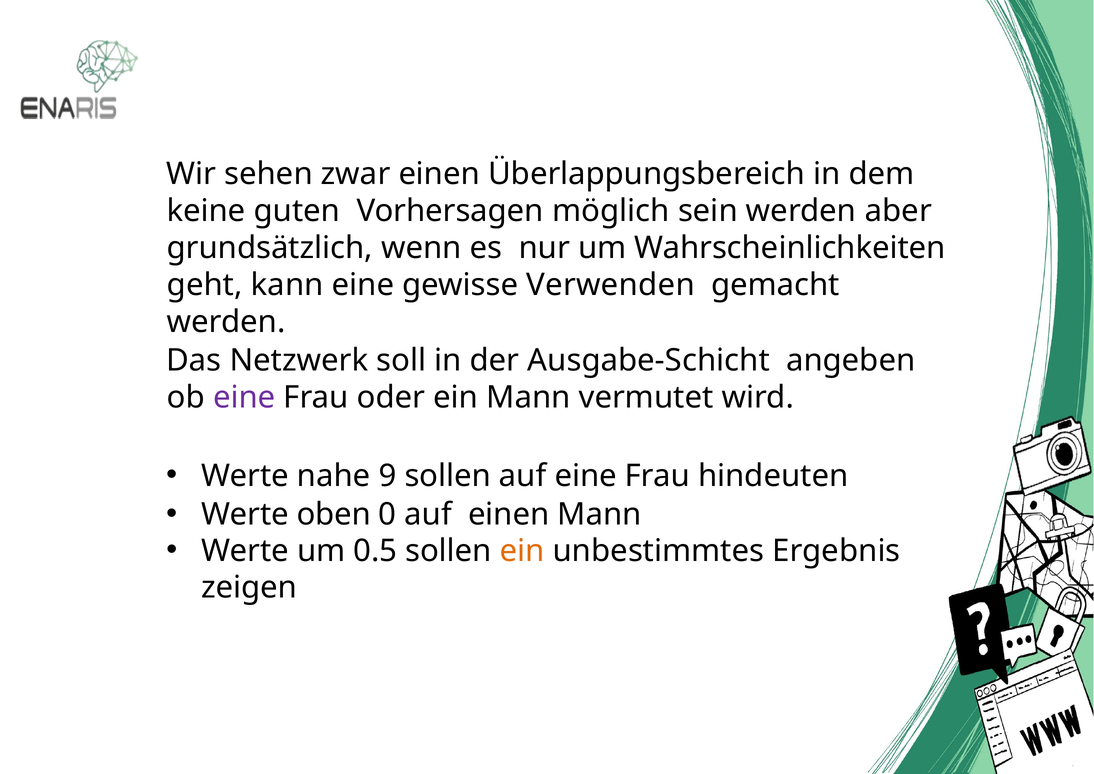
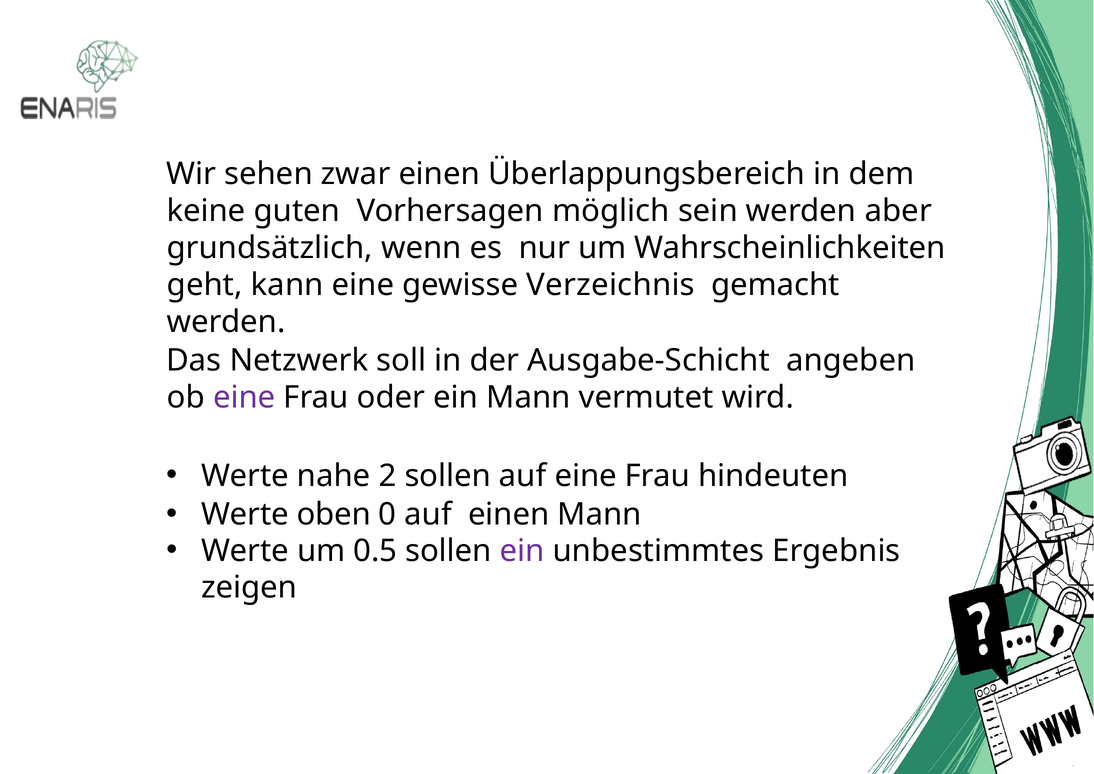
Verwenden: Verwenden -> Verzeichnis (611, 285)
9: 9 -> 2 (388, 476)
ein colour: orange -> purple (522, 551)
